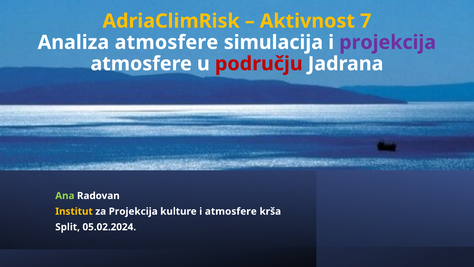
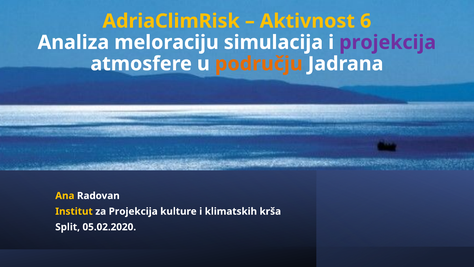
7: 7 -> 6 (366, 21)
Analiza atmosfere: atmosfere -> meloraciju (167, 42)
području colour: red -> orange (259, 64)
Ana colour: light green -> yellow (65, 196)
i atmosfere: atmosfere -> klimatskih (231, 211)
05.02.2024: 05.02.2024 -> 05.02.2020 (109, 227)
